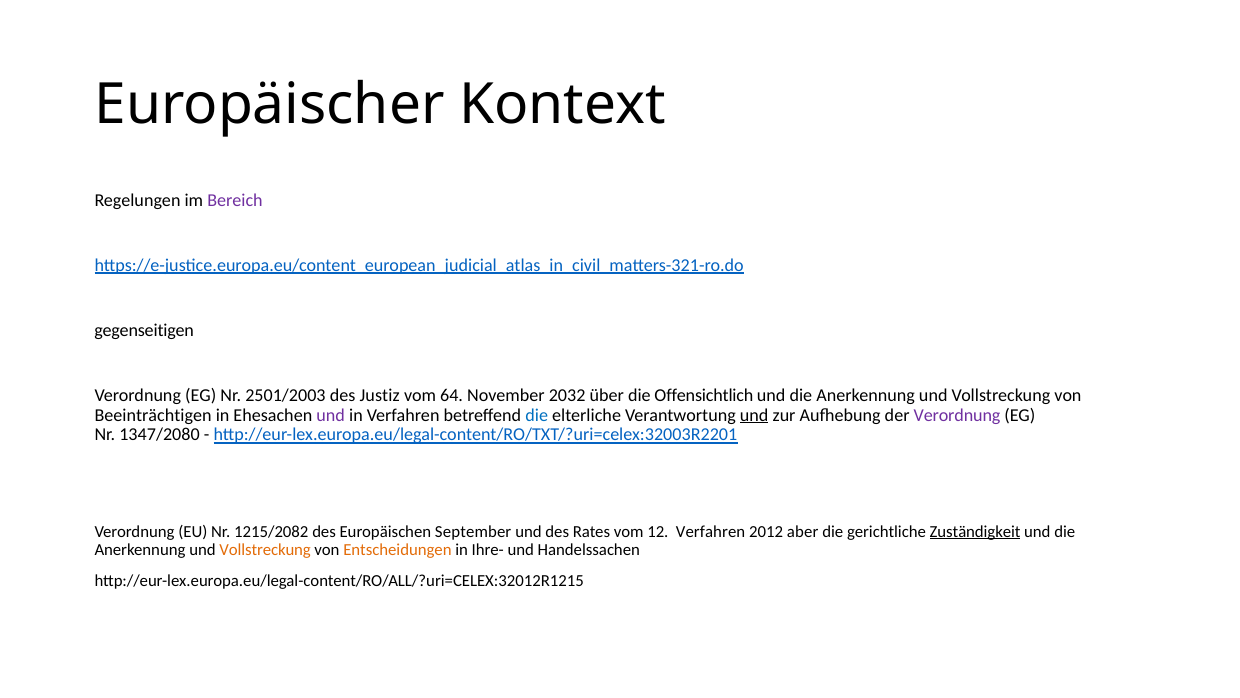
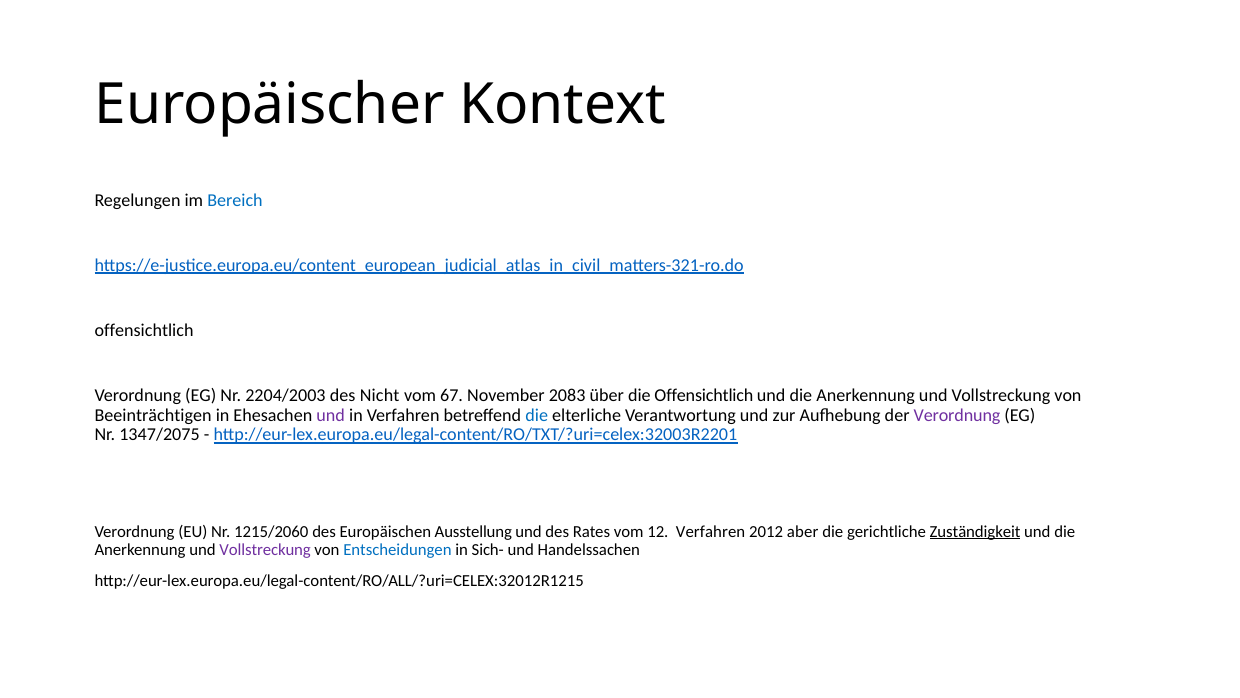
Bereich colour: purple -> blue (235, 200)
gegenseitigen: gegenseitigen -> offensichtlich (144, 330)
2501/2003: 2501/2003 -> 2204/2003 (285, 395)
Justiz: Justiz -> Nicht (380, 395)
64: 64 -> 67 (452, 395)
2032: 2032 -> 2083 (567, 395)
und underline: present -> none (754, 415)
1347/2080: 1347/2080 -> 1347/2075 (160, 435)
1215/2082: 1215/2082 -> 1215/2060 (271, 531)
September: September -> Ausstellung (473, 531)
Vollstreckung colour: orange -> purple (265, 549)
Entscheidungen colour: orange -> blue (397, 549)
Ihre-: Ihre- -> Sich- (488, 549)
